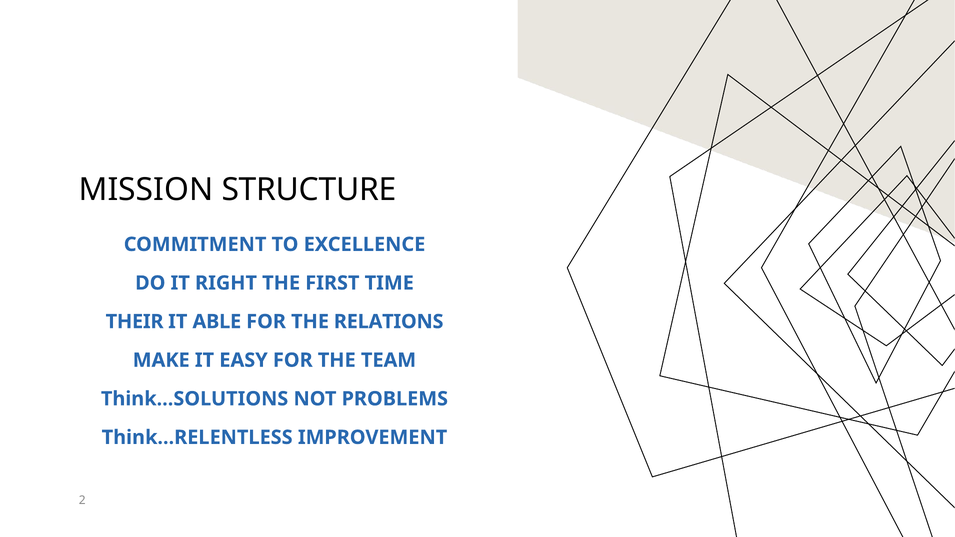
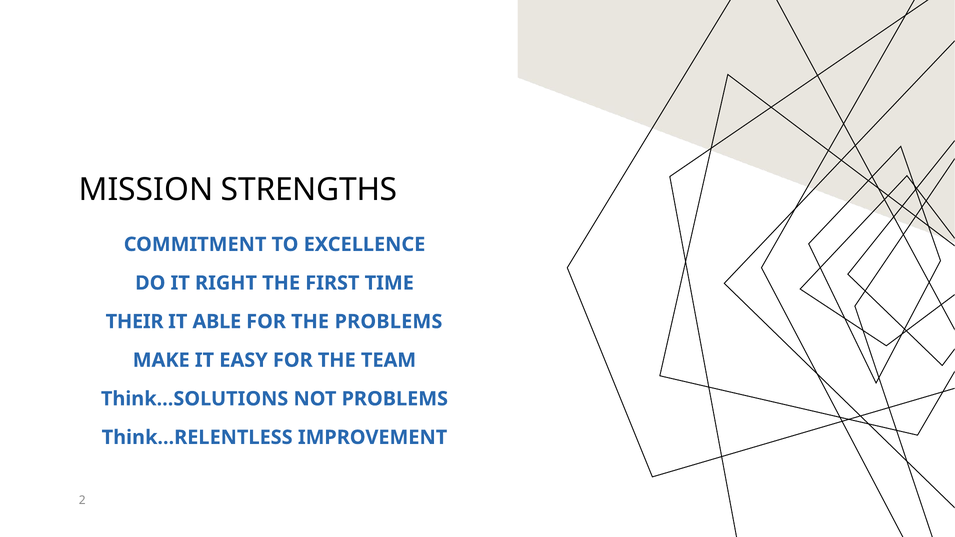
STRUCTURE: STRUCTURE -> STRENGTHS (309, 190)
THE RELATIONS: RELATIONS -> PROBLEMS (388, 322)
